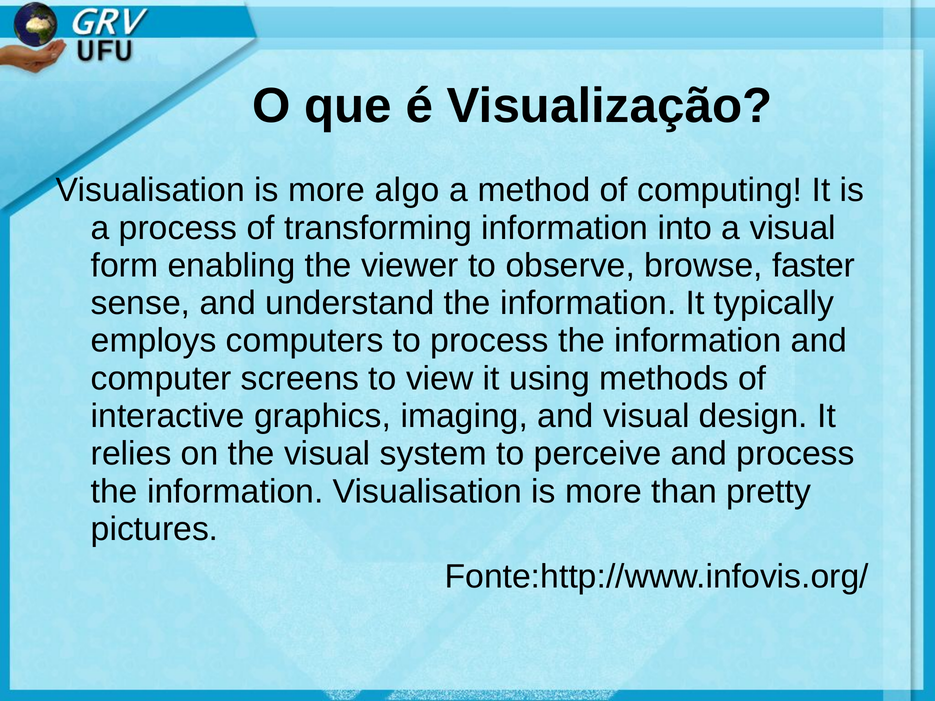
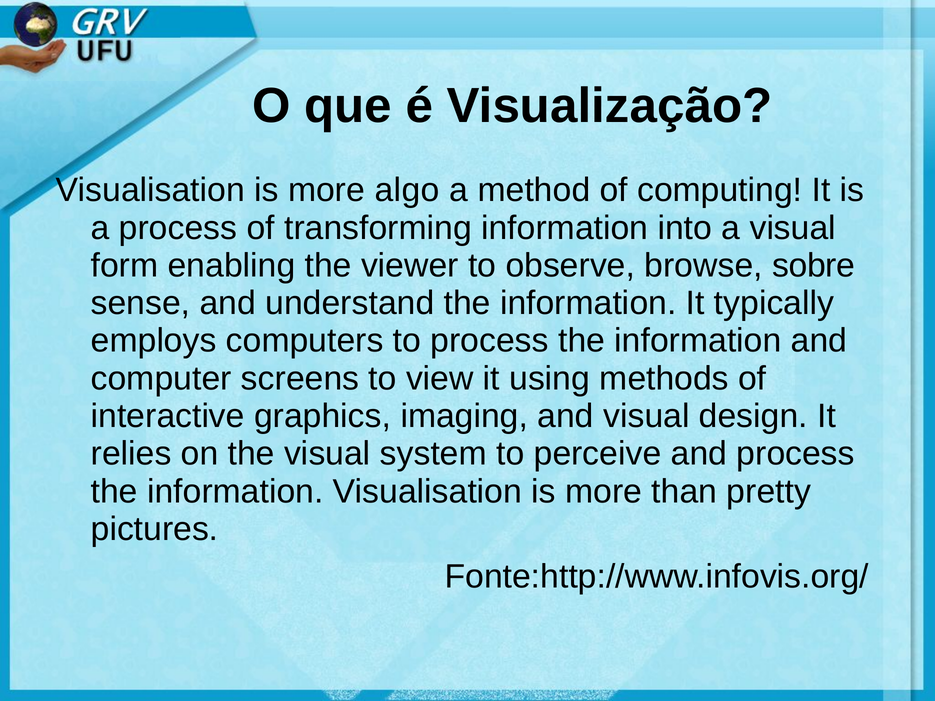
faster: faster -> sobre (814, 266)
